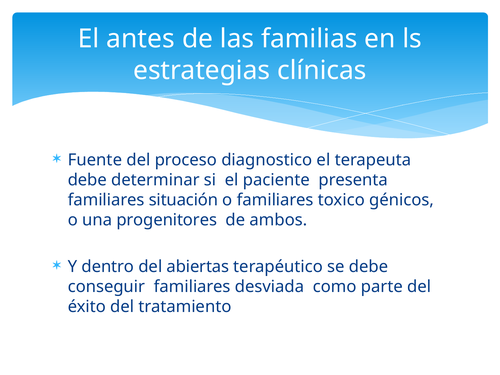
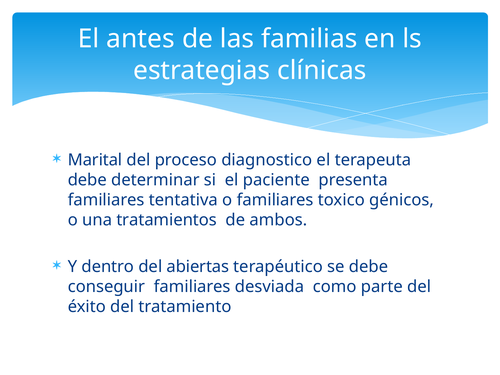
Fuente: Fuente -> Marital (95, 160)
situación: situación -> tentativa (183, 200)
progenitores: progenitores -> tratamientos (167, 220)
